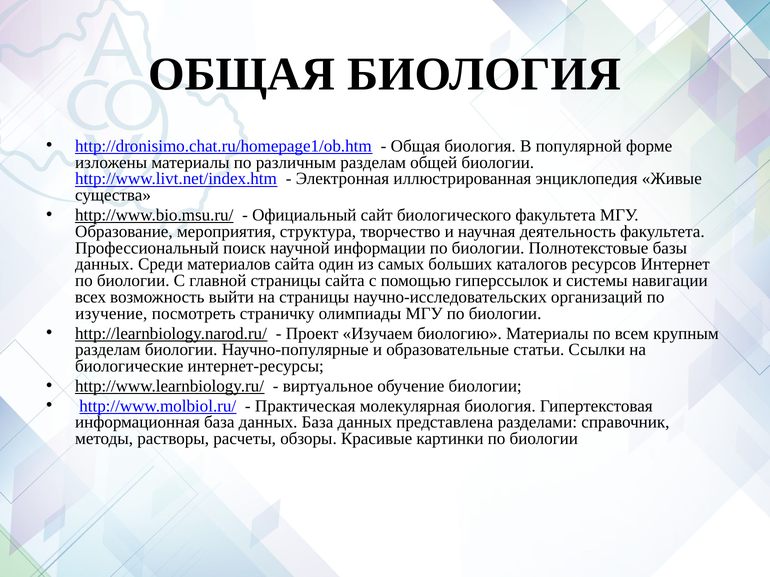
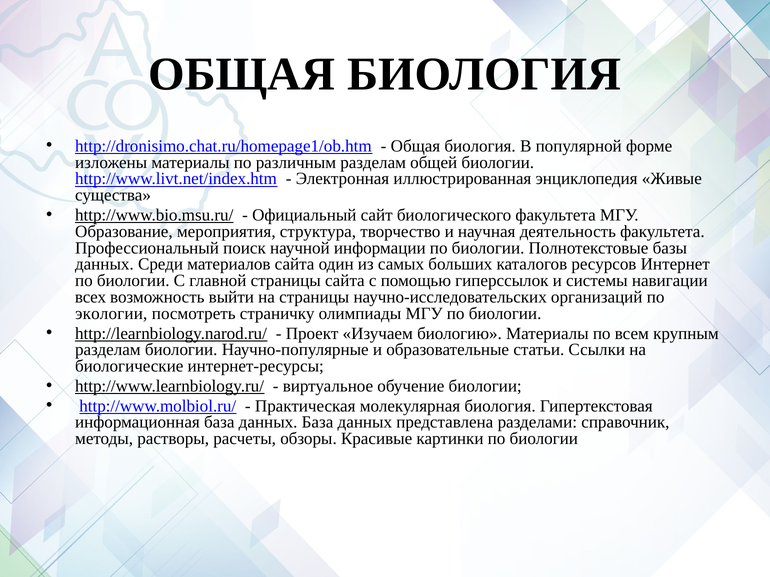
изучение: изучение -> экологии (111, 314)
